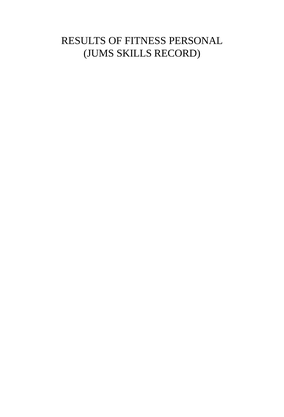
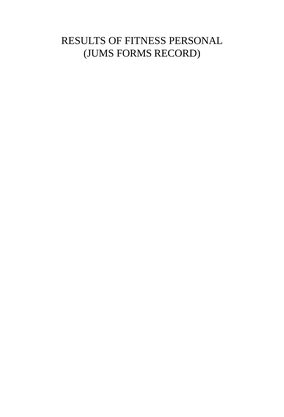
SKILLS: SKILLS -> FORMS (134, 53)
